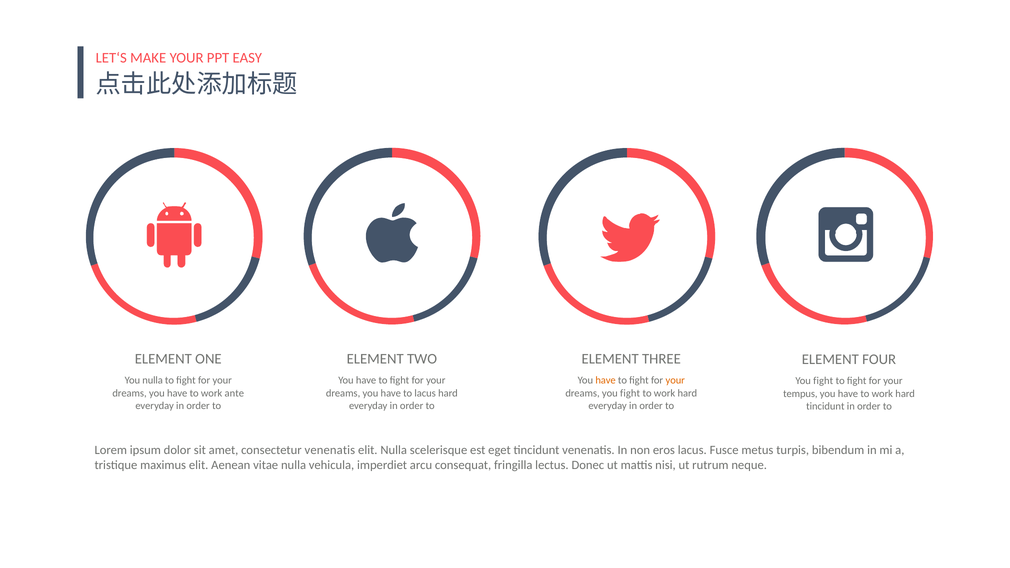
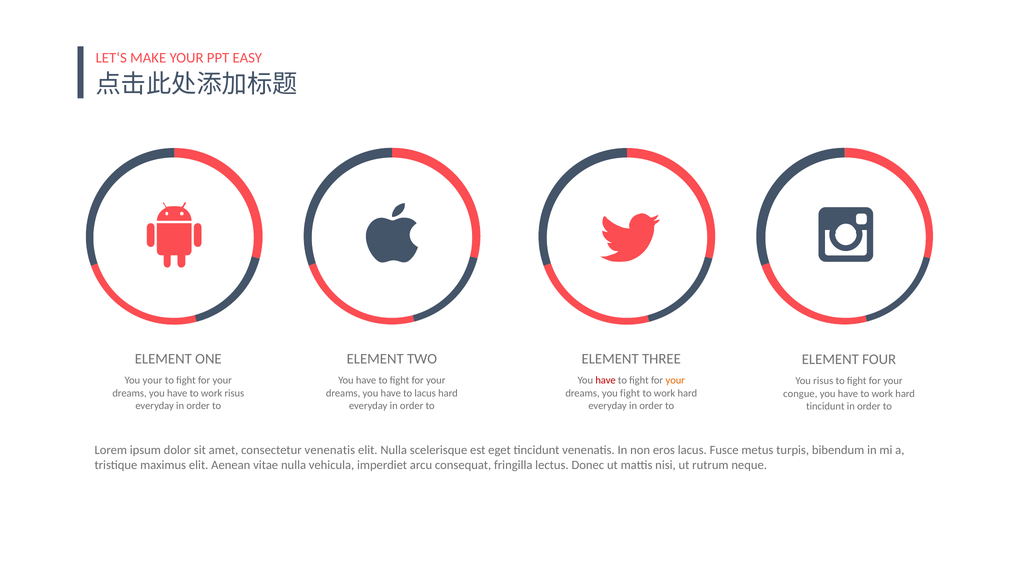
You nulla: nulla -> your (152, 381)
have colour: orange -> red (606, 381)
fight: fight -> risus (823, 381)
work ante: ante -> risus (234, 393)
tempus: tempus -> congue (800, 394)
